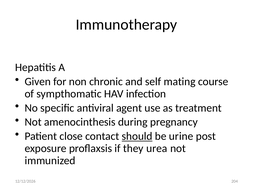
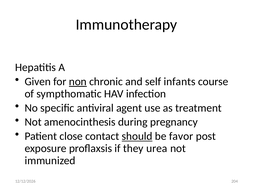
non underline: none -> present (78, 81)
mating: mating -> infants (180, 81)
urine: urine -> favor (181, 136)
